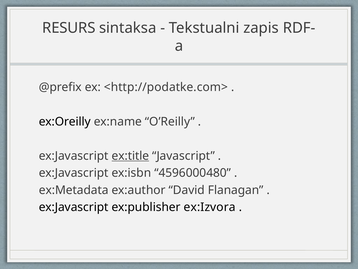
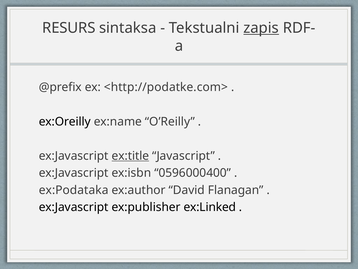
zapis underline: none -> present (261, 28)
4596000480: 4596000480 -> 0596000400 (193, 173)
ex:Metadata: ex:Metadata -> ex:Podataka (74, 190)
ex:Izvora: ex:Izvora -> ex:Linked (210, 207)
